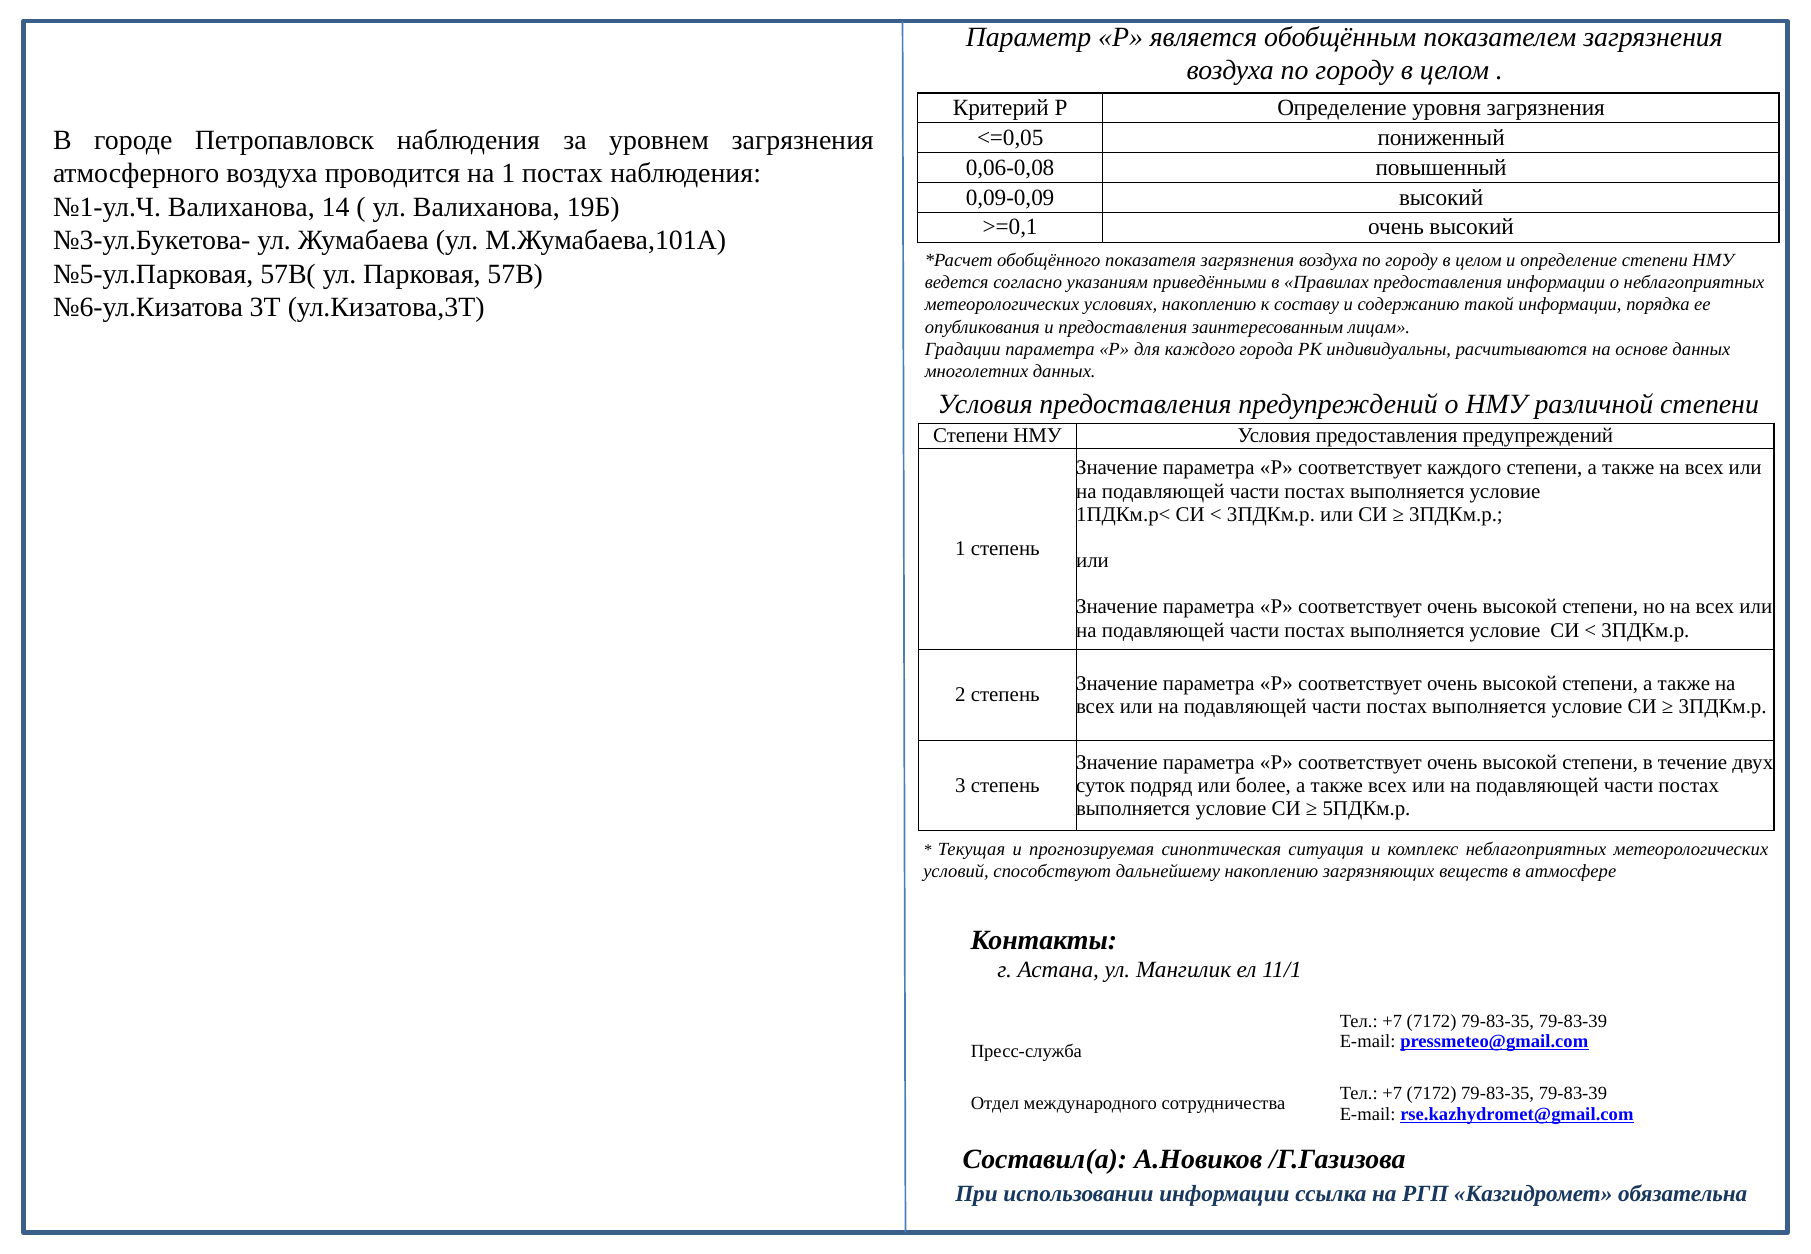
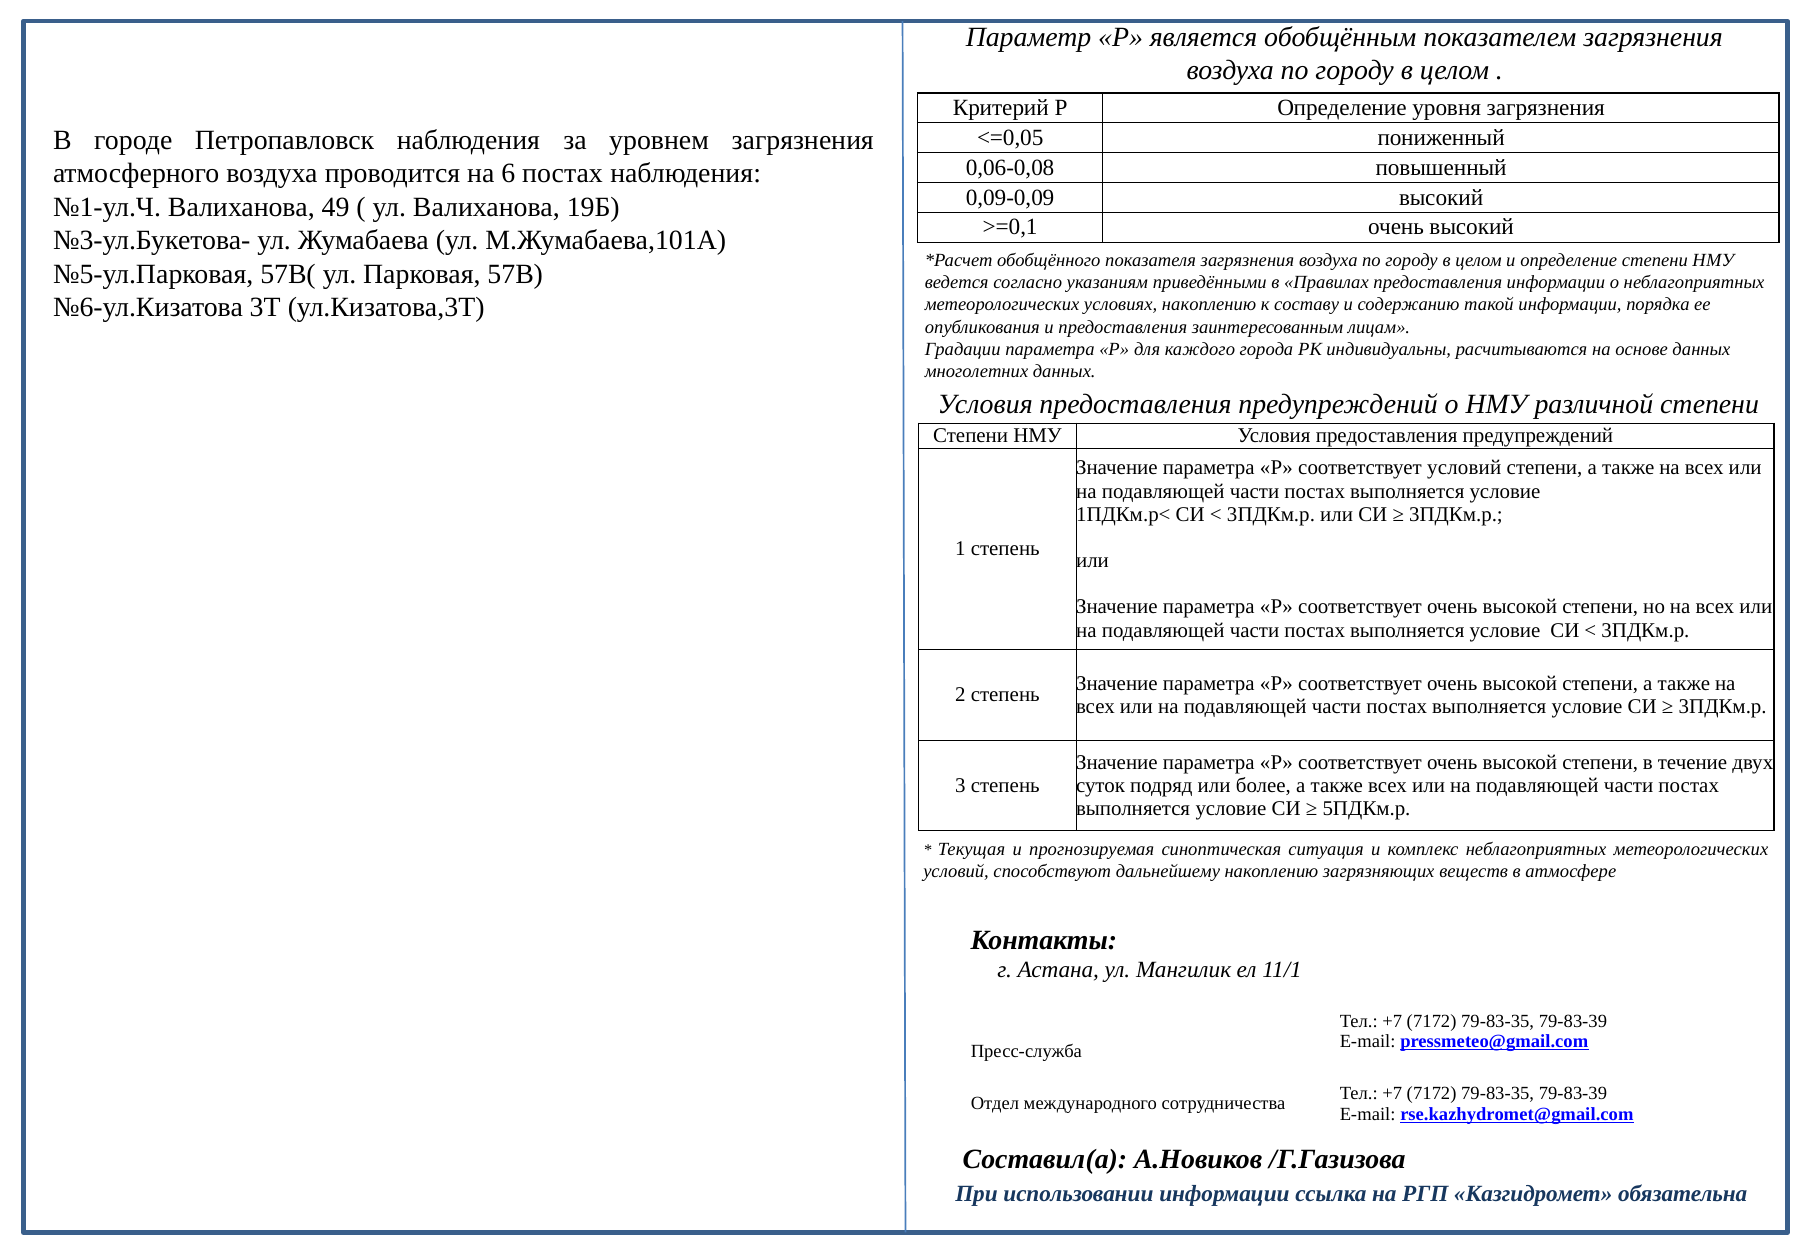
на 1: 1 -> 6 (508, 174)
14: 14 -> 49 (336, 207)
соответствует каждого: каждого -> условий (1464, 468)
